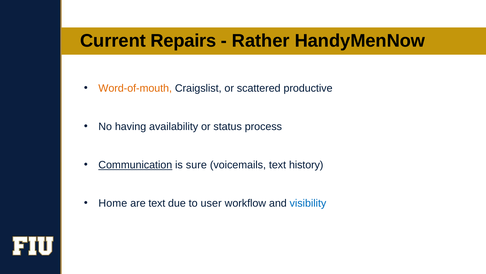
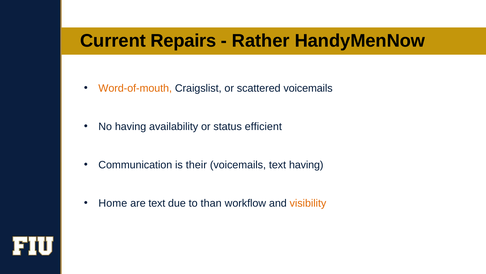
scattered productive: productive -> voicemails (308, 88)
process: process -> efficient (263, 126)
Communication underline: present -> none (135, 165)
sure: sure -> their (196, 165)
text history: history -> having (306, 165)
user: user -> than (211, 203)
visibility colour: blue -> orange (308, 203)
